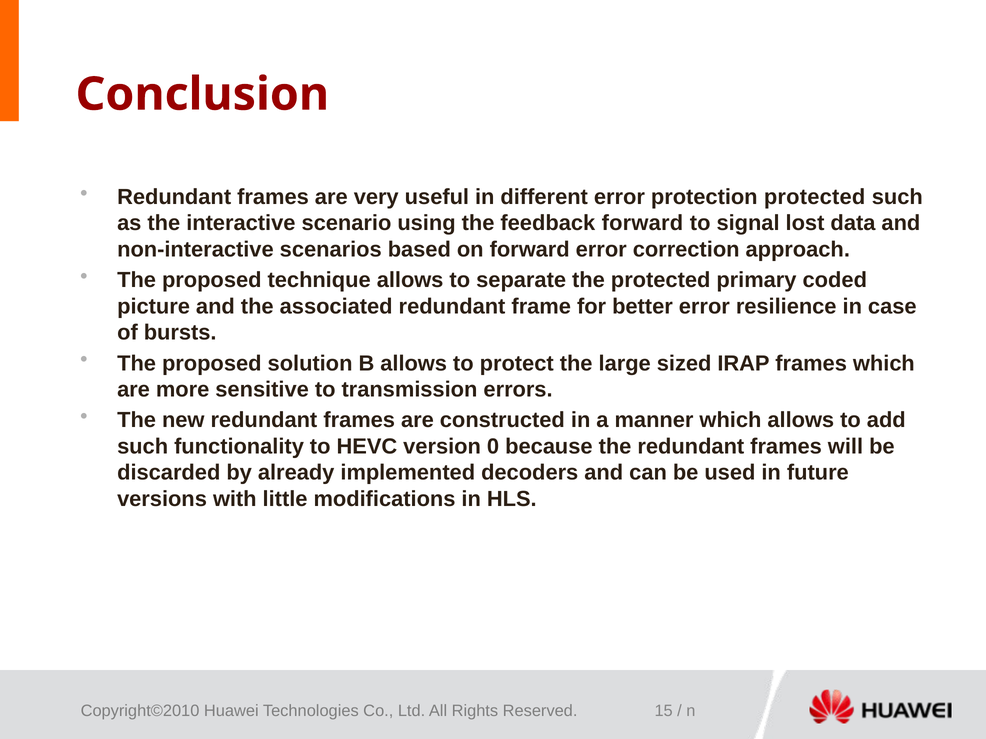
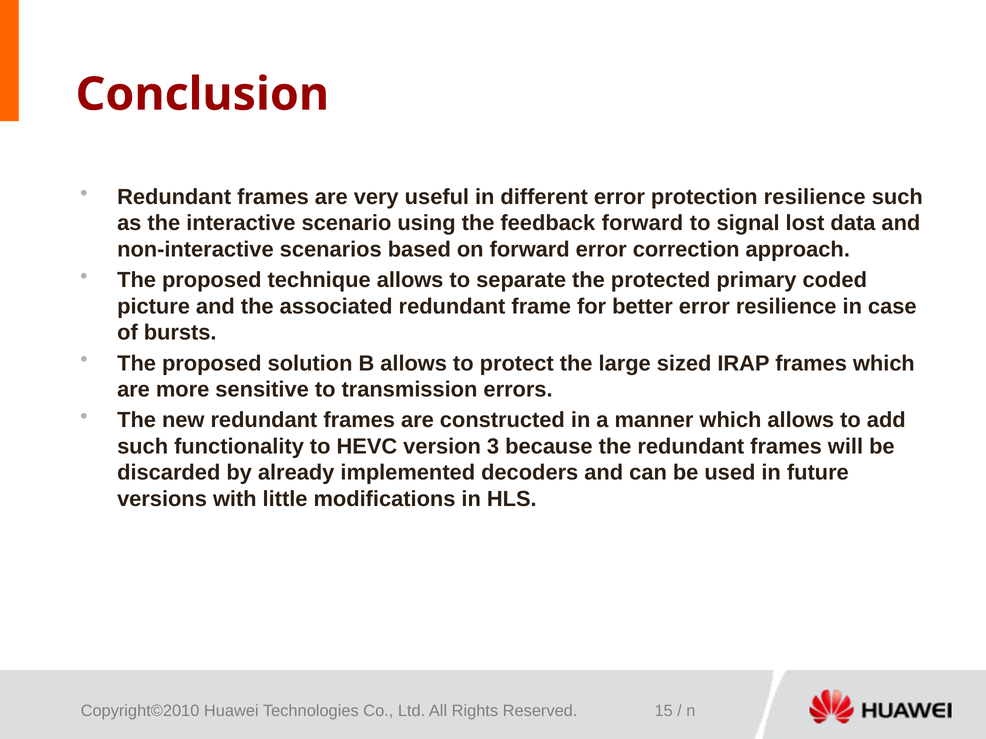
protection protected: protected -> resilience (815, 197)
0: 0 -> 3 (493, 447)
